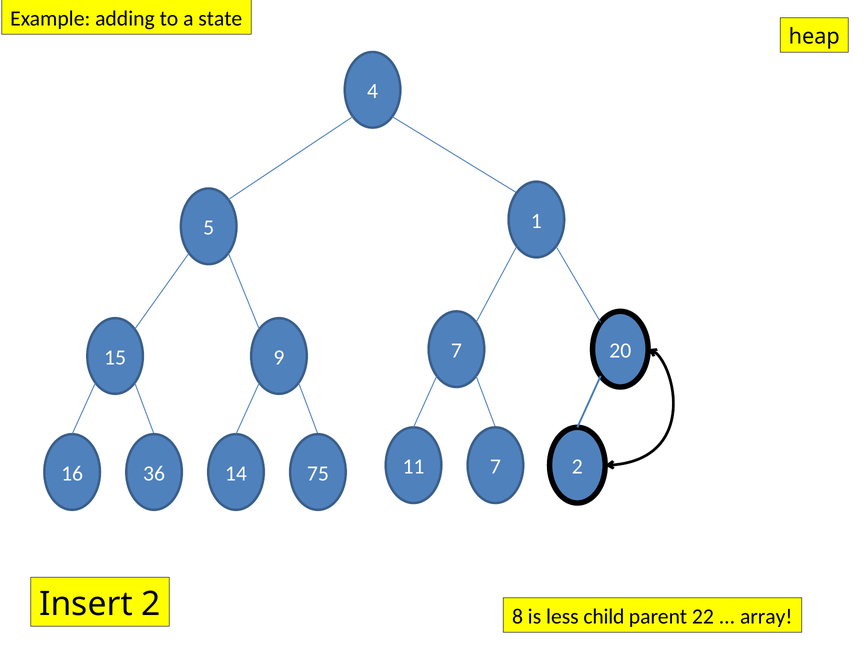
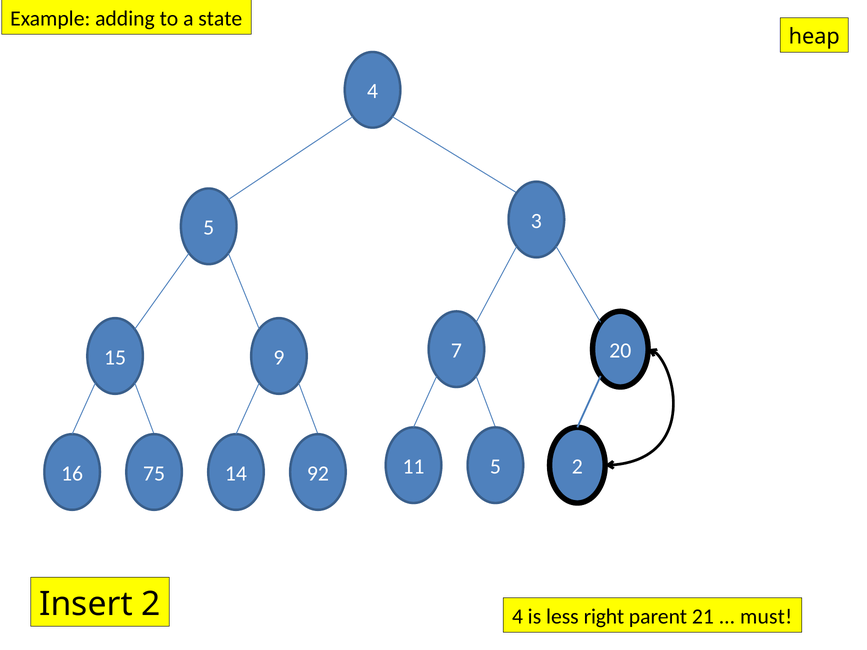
1: 1 -> 3 (536, 221)
11 7: 7 -> 5 (495, 467)
36: 36 -> 75 (154, 474)
75: 75 -> 92 (318, 474)
2 8: 8 -> 4 (517, 617)
child: child -> right (604, 617)
22: 22 -> 21 (703, 617)
array: array -> must (766, 617)
